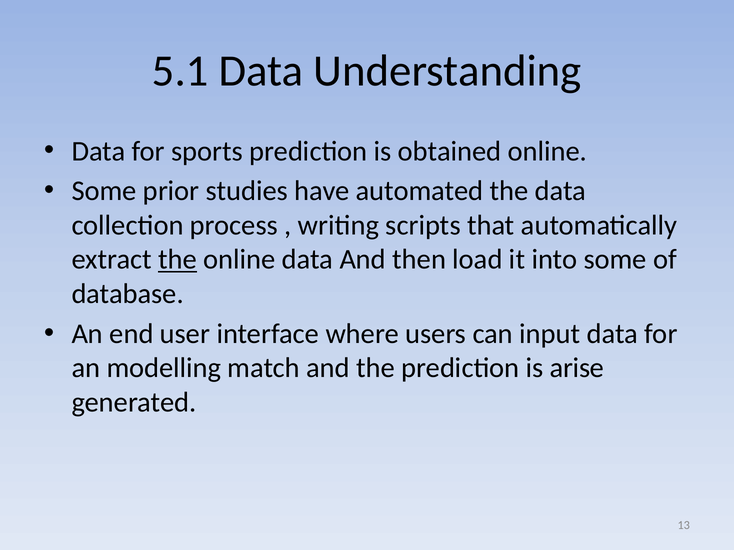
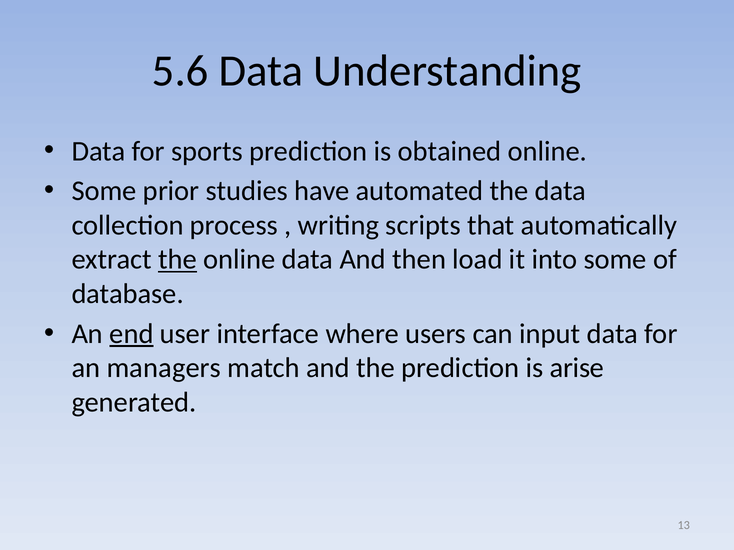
5.1: 5.1 -> 5.6 (180, 71)
end underline: none -> present (131, 334)
modelling: modelling -> managers (164, 368)
